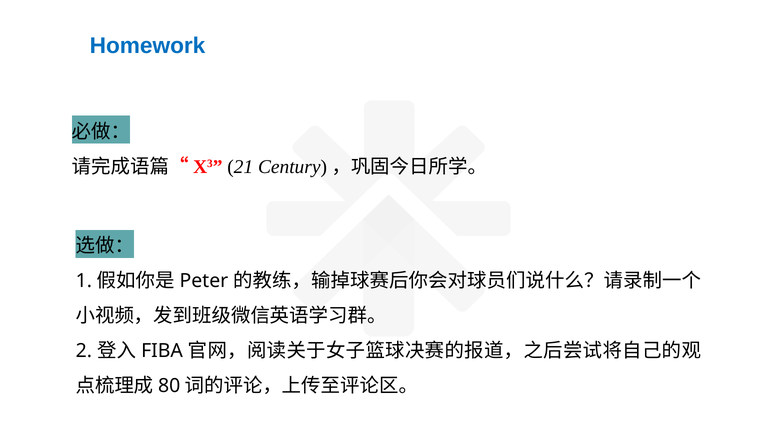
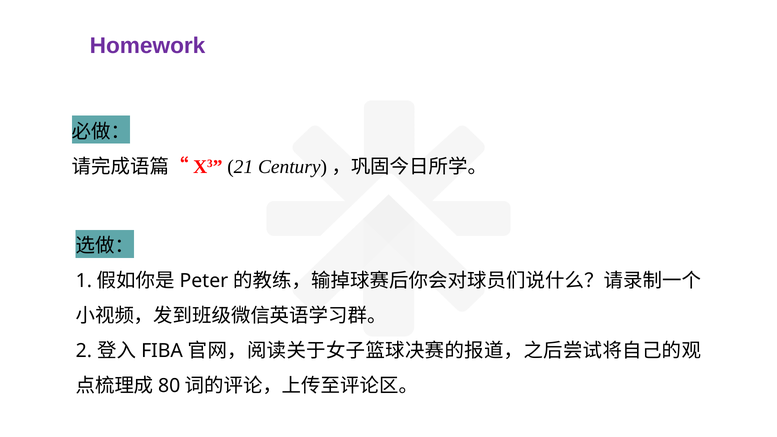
Homework colour: blue -> purple (148, 46)
